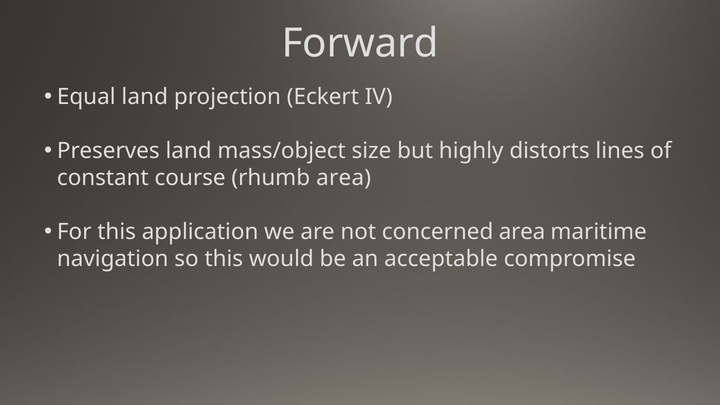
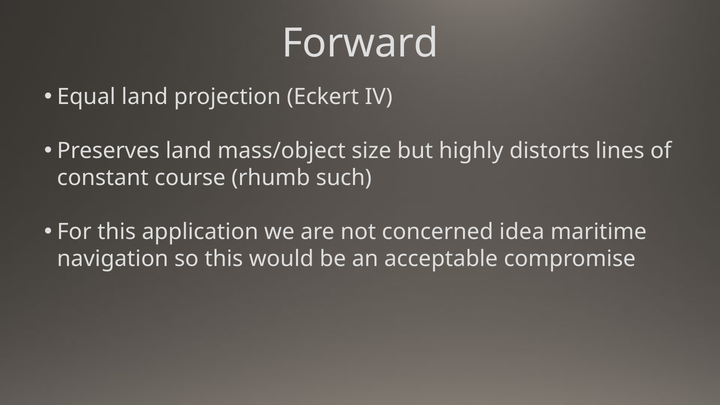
rhumb area: area -> such (344, 178)
concerned area: area -> idea (522, 232)
